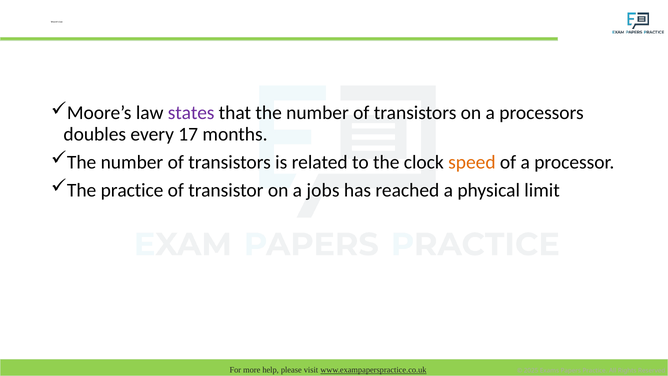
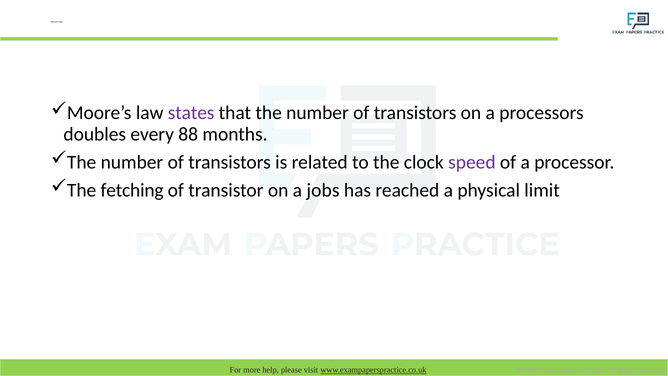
17: 17 -> 88 (188, 134)
speed colour: orange -> purple (472, 162)
The practice: practice -> fetching (132, 190)
